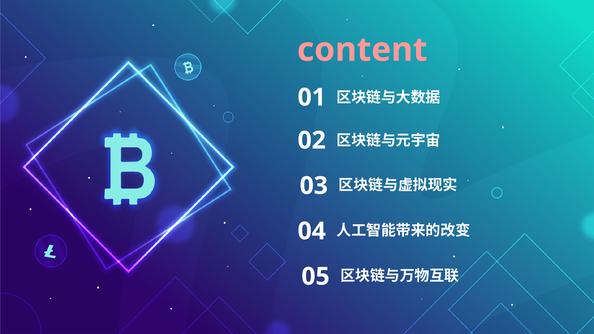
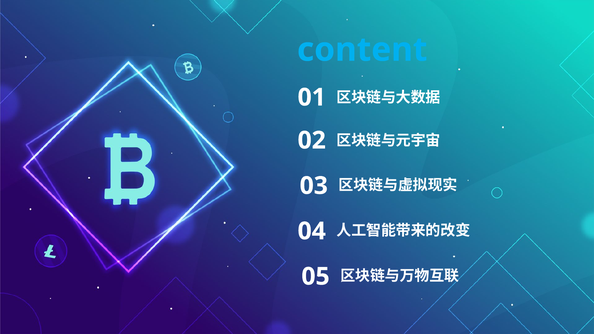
content colour: pink -> light blue (362, 50)
